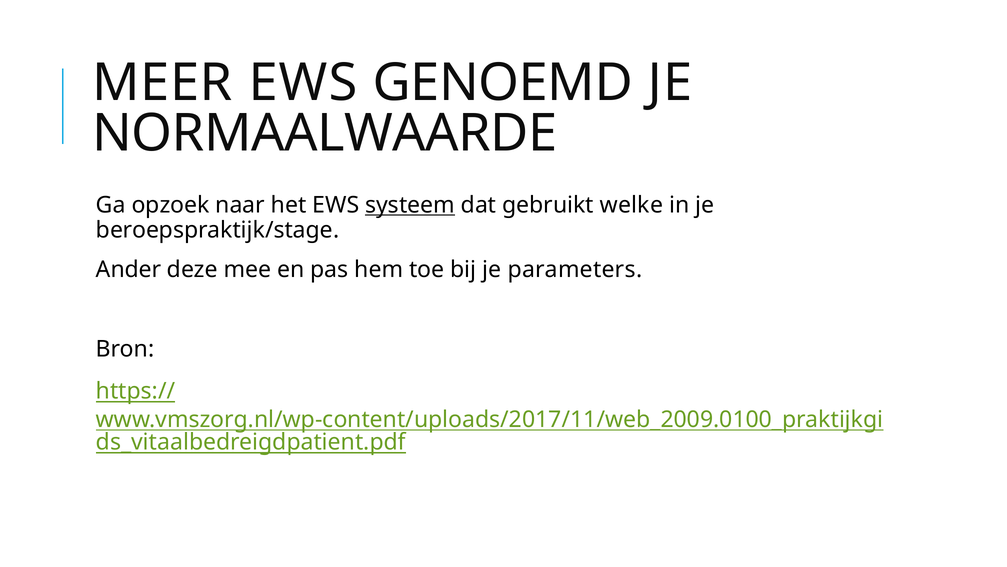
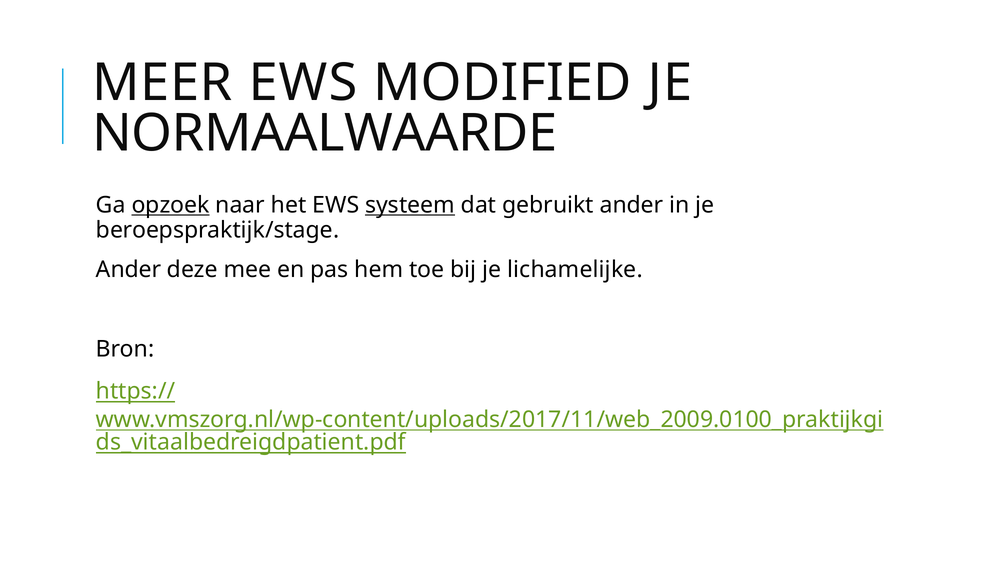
GENOEMD: GENOEMD -> MODIFIED (502, 83)
opzoek underline: none -> present (170, 205)
gebruikt welke: welke -> ander (632, 205)
parameters: parameters -> lichamelijke (575, 269)
